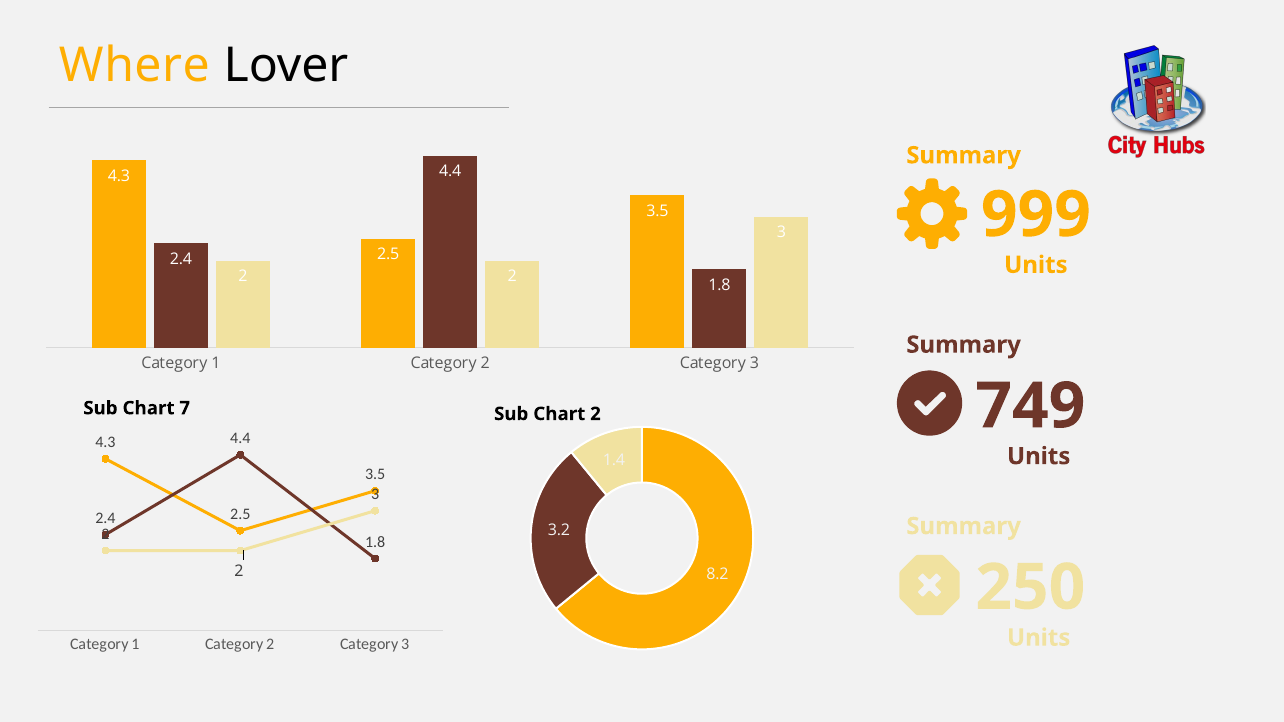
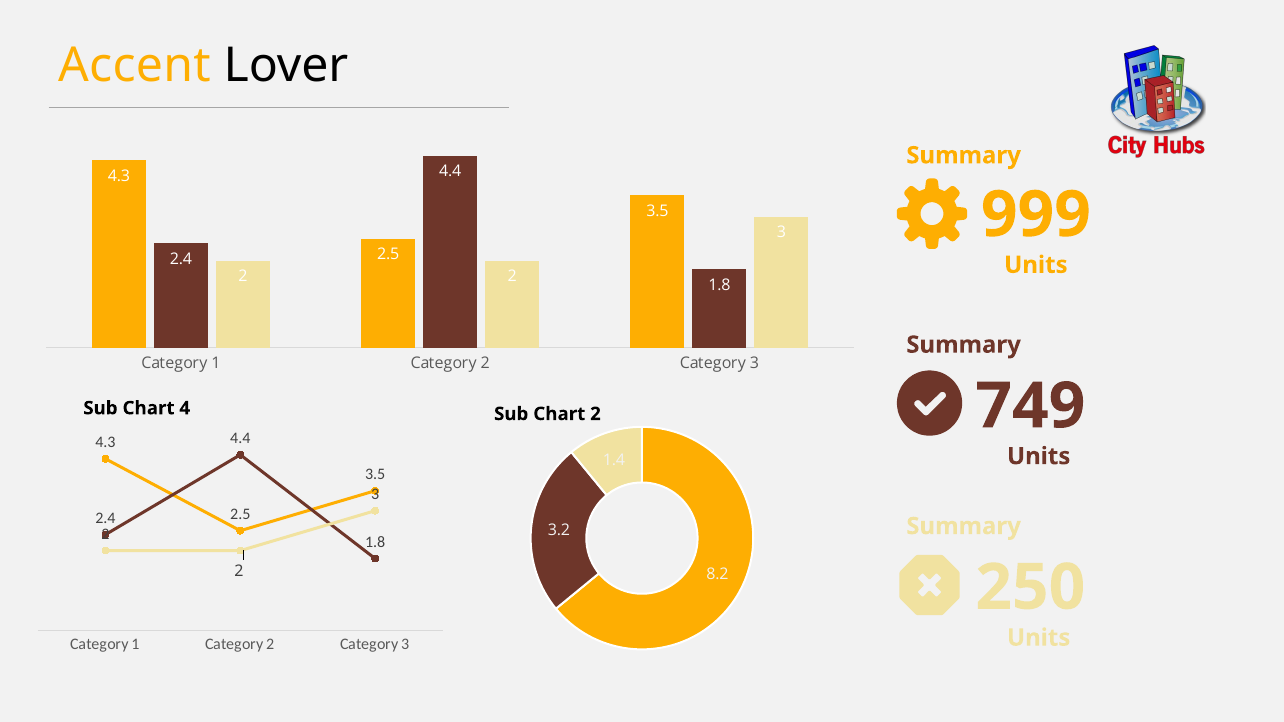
Where: Where -> Accent (134, 66)
7: 7 -> 4 (185, 408)
